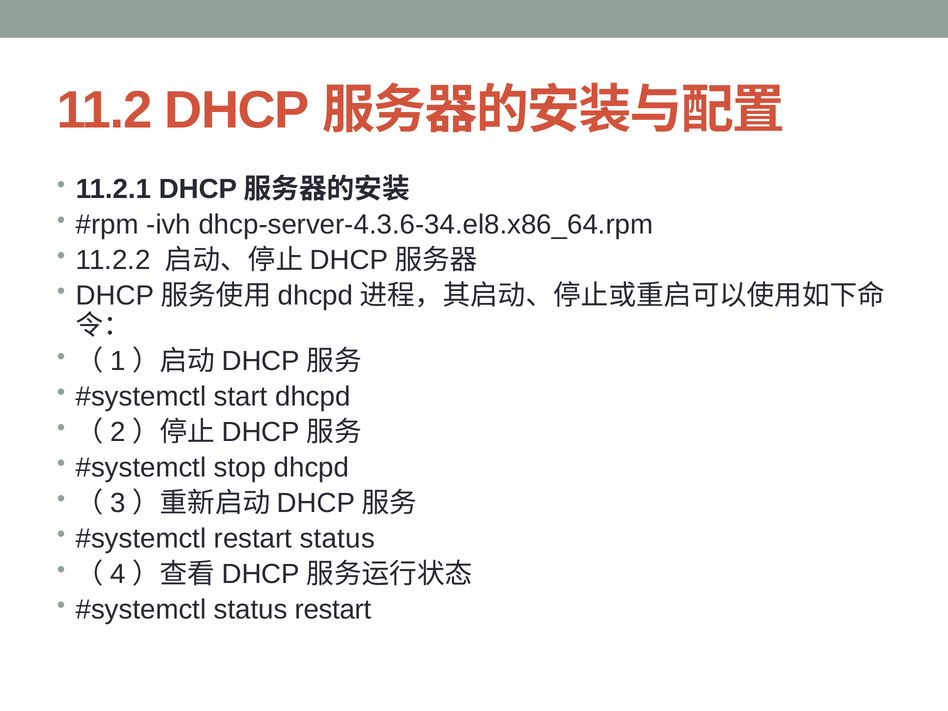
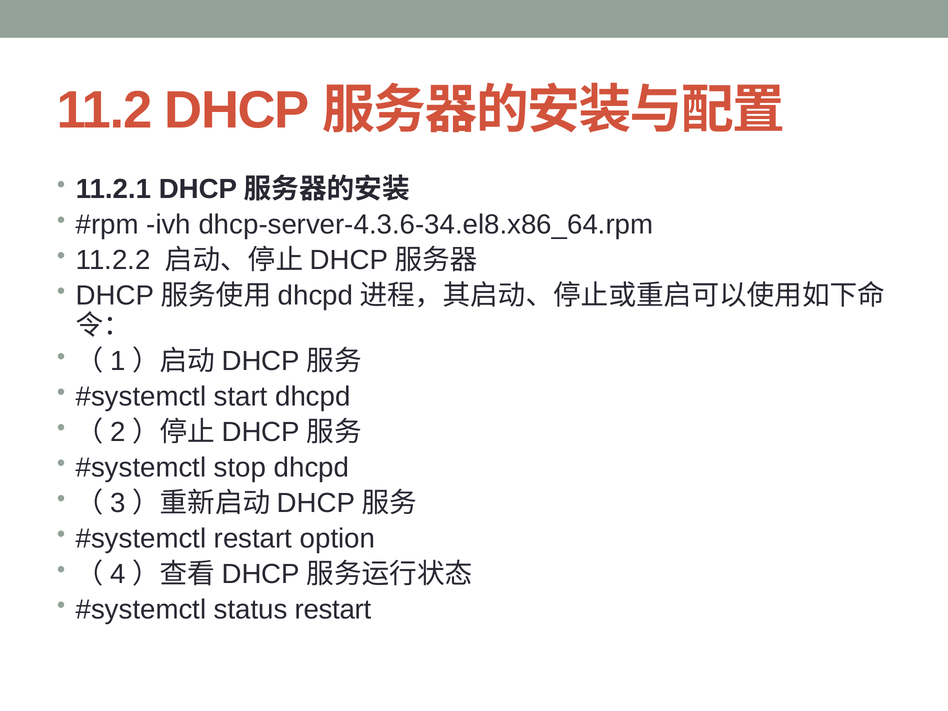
restart status: status -> option (337, 539)
